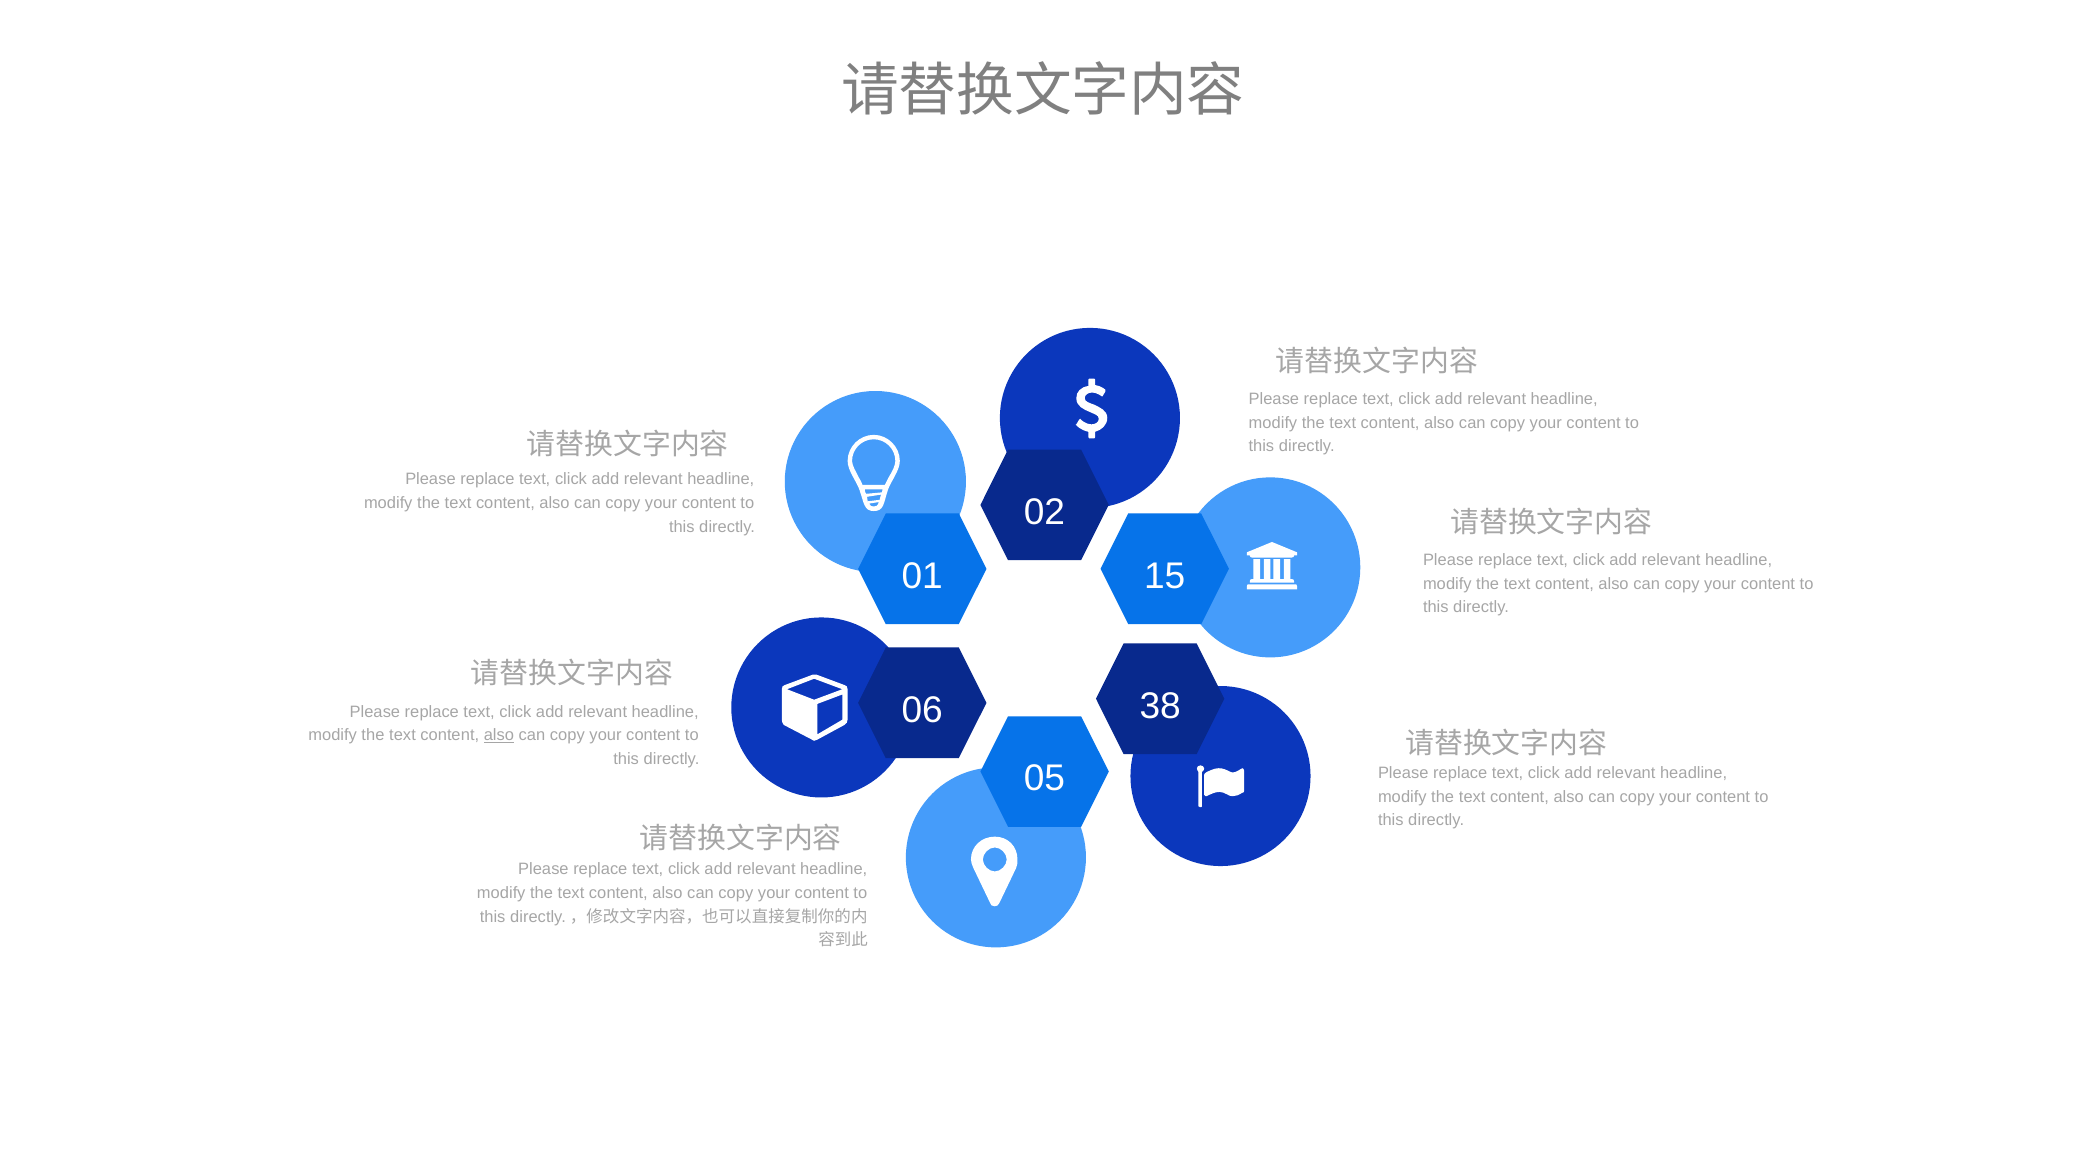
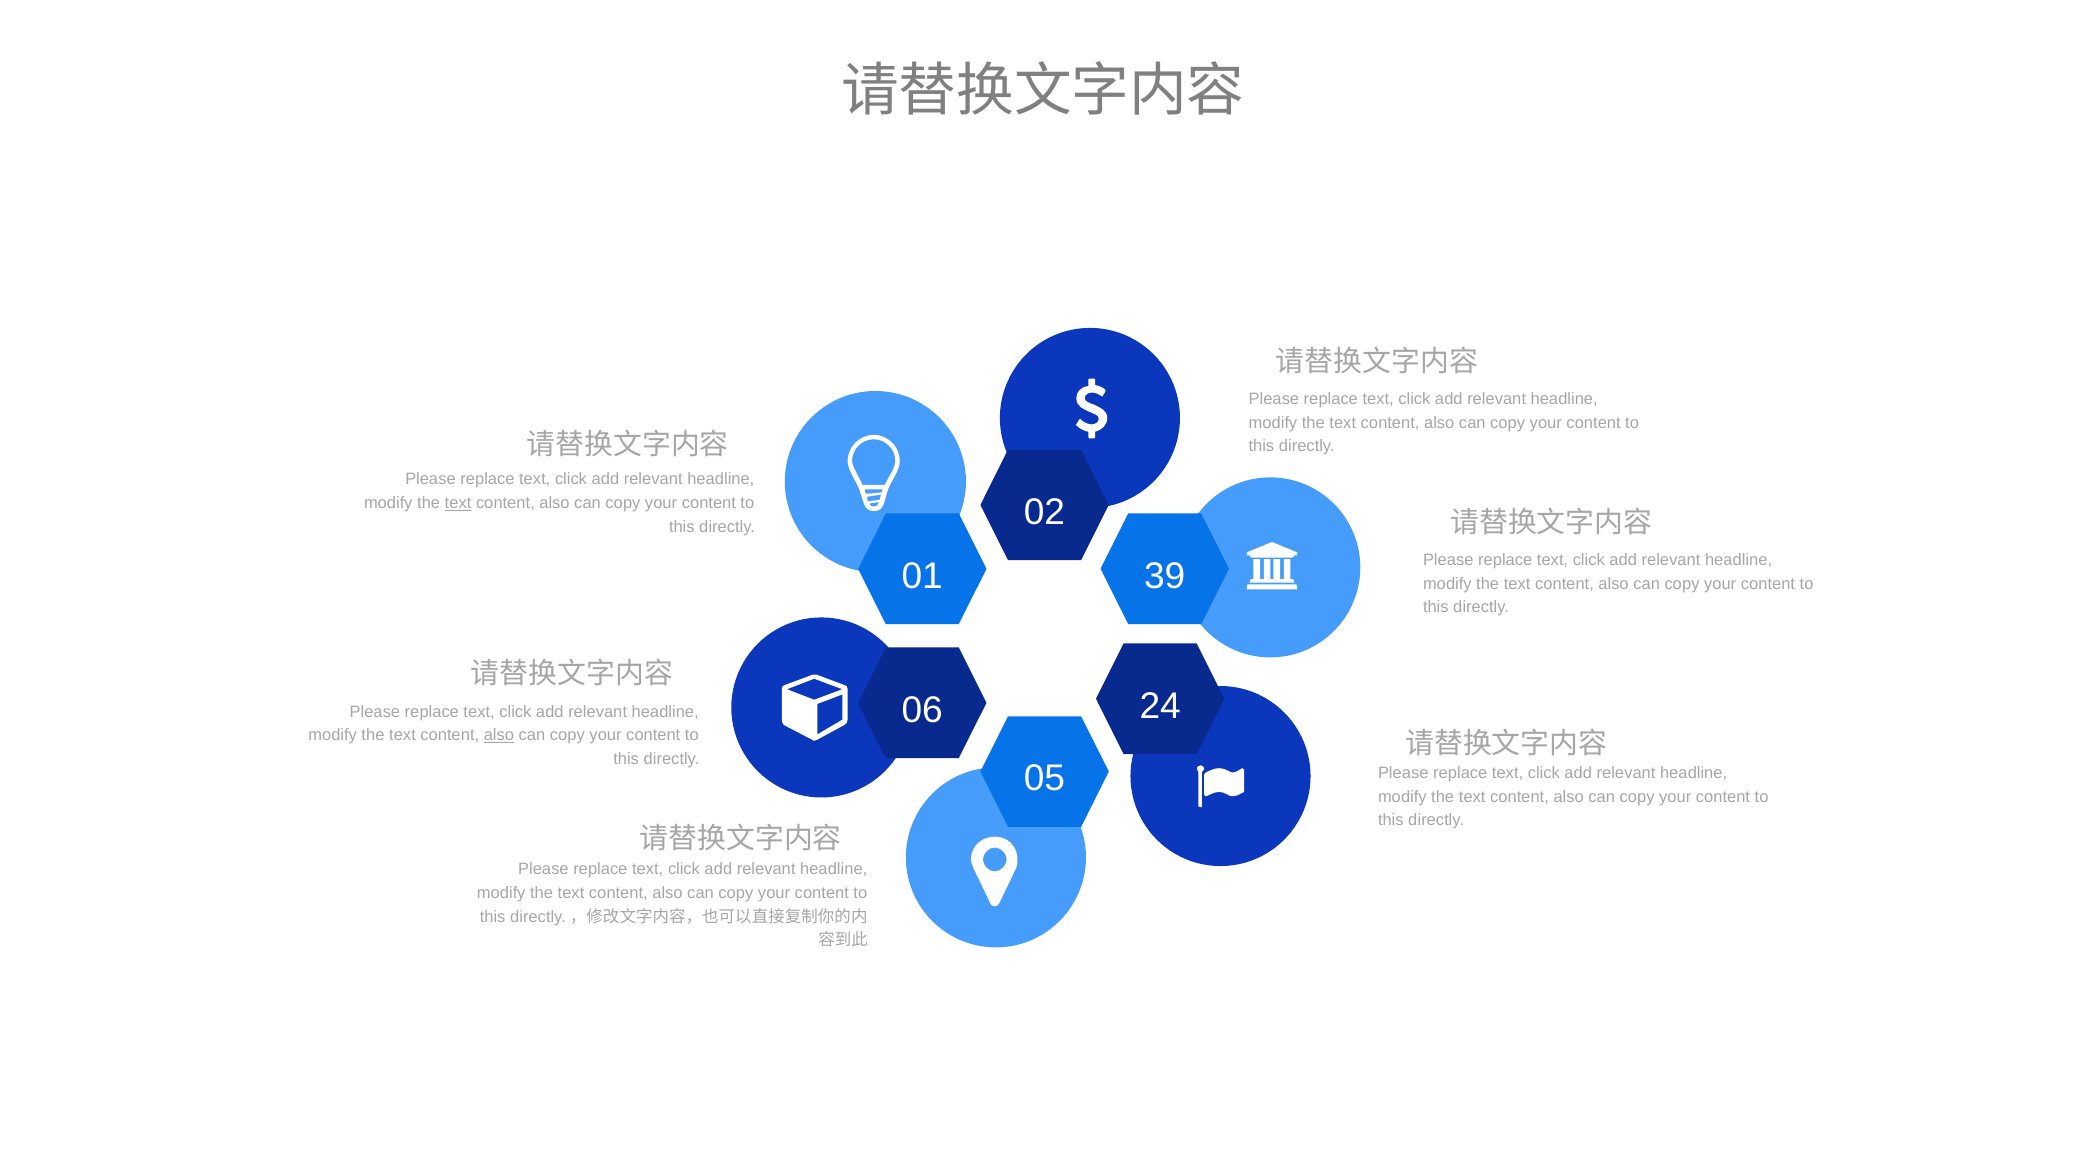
text underline: none -> present (458, 503)
15: 15 -> 39 (1165, 576)
38: 38 -> 24 (1160, 706)
